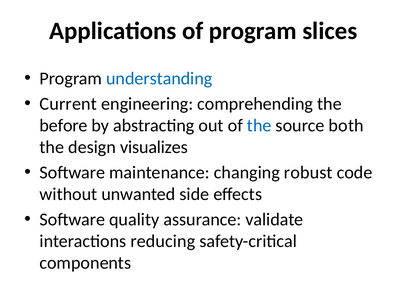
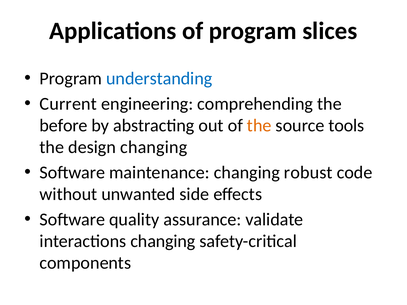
the colour: blue -> orange (259, 126)
both: both -> tools (346, 126)
design visualizes: visualizes -> changing (154, 147)
interactions reducing: reducing -> changing (163, 241)
